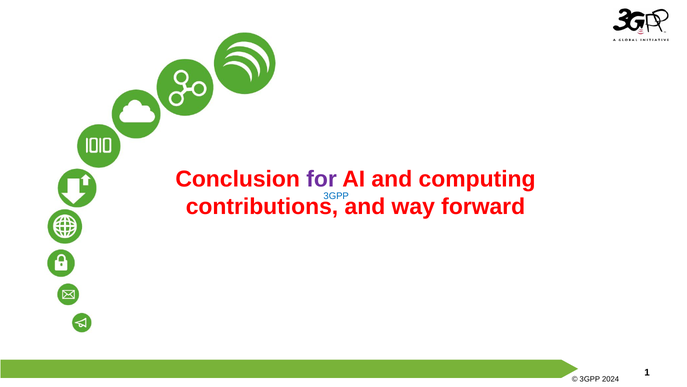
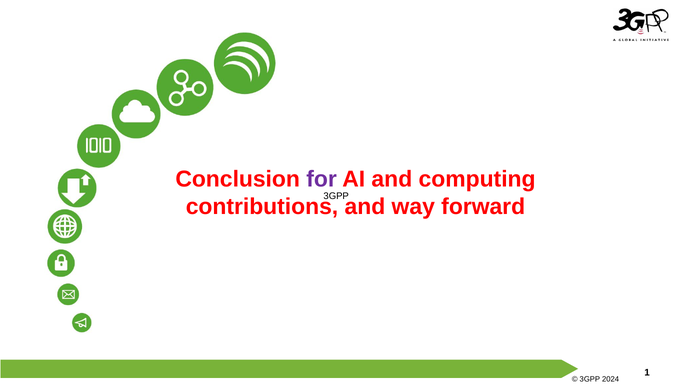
3GPP colour: blue -> black (336, 196)
